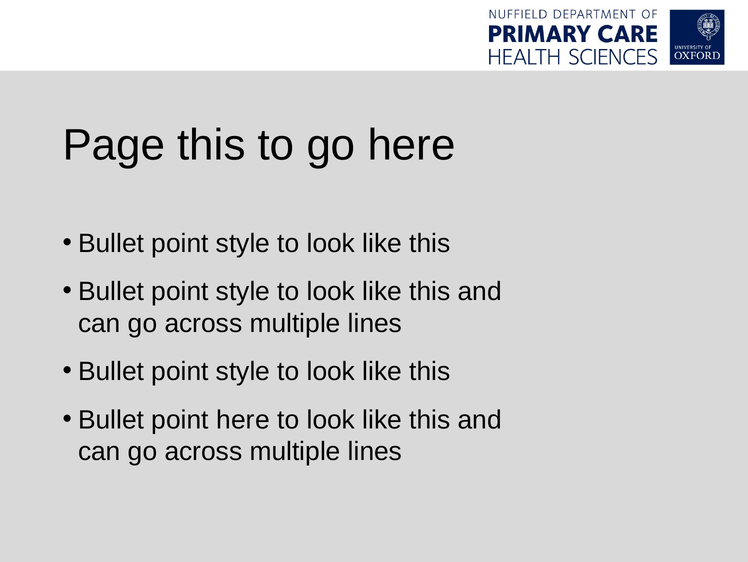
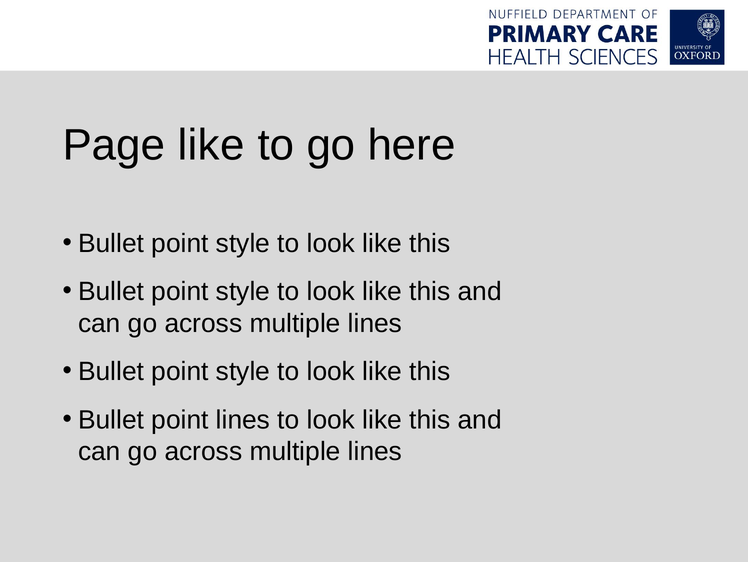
Page this: this -> like (211, 145)
point here: here -> lines (243, 419)
